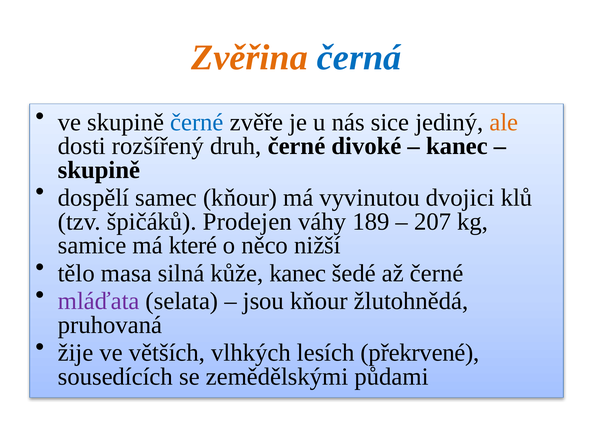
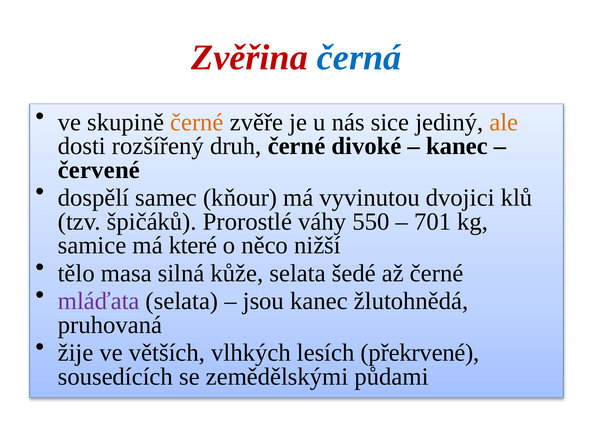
Zvěřina colour: orange -> red (250, 57)
černé colour: blue -> orange (197, 122)
skupině: skupině -> červené (99, 170)
Prodejen: Prodejen -> Prorostlé (247, 221)
189: 189 -> 550 (371, 221)
207: 207 -> 701 (433, 221)
kůže kanec: kanec -> selata (298, 273)
jsou kňour: kňour -> kanec (319, 301)
